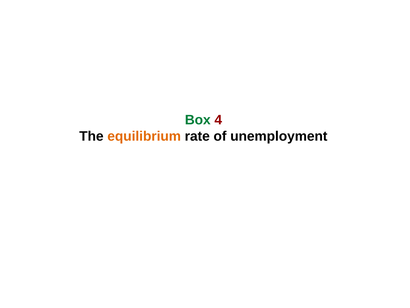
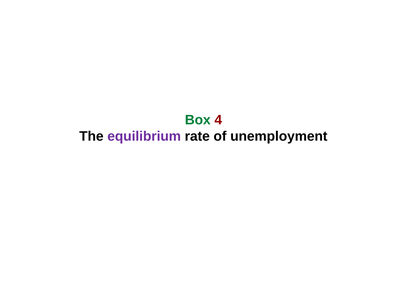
equilibrium colour: orange -> purple (144, 136)
